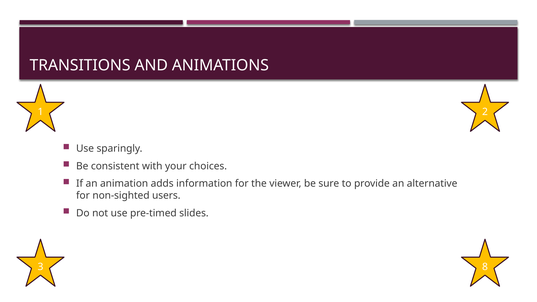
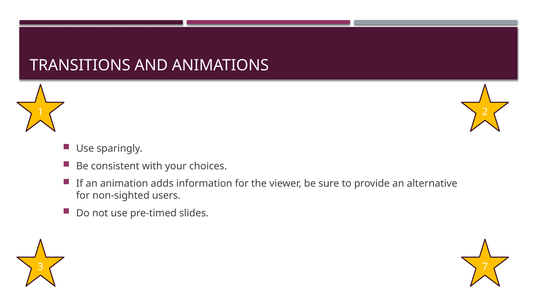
8: 8 -> 7 (485, 267)
